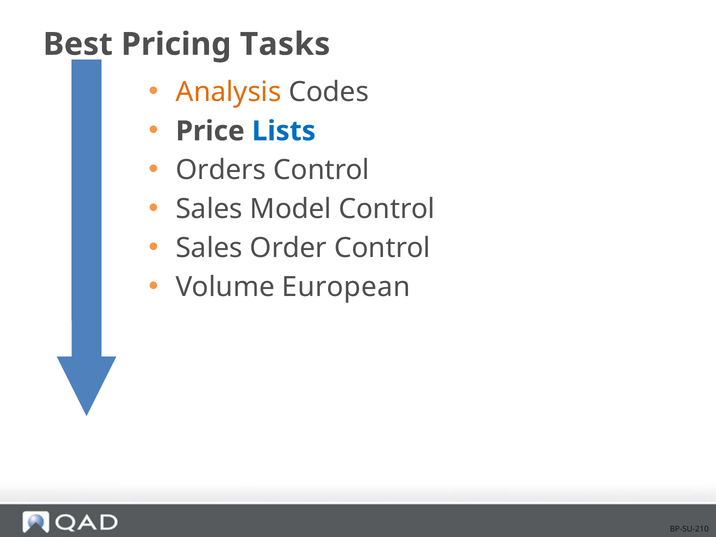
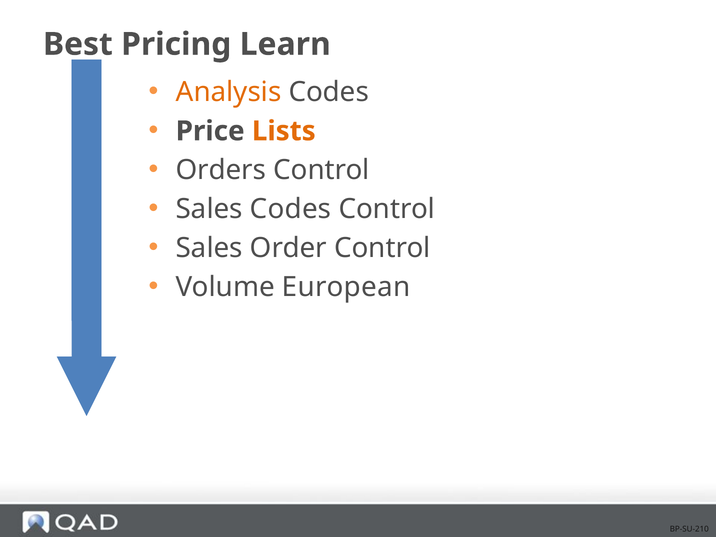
Tasks: Tasks -> Learn (285, 44)
Lists colour: blue -> orange (284, 131)
Sales Model: Model -> Codes (291, 209)
